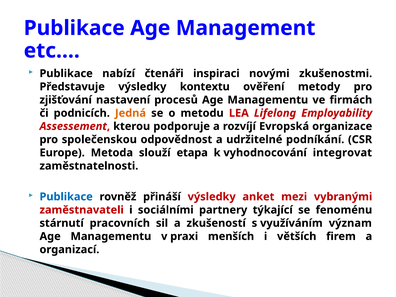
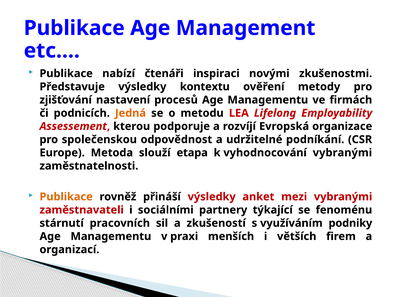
vyhodnocování integrovat: integrovat -> vybranými (342, 153)
Publikace colour: blue -> orange (66, 197)
význam: význam -> podniky (350, 223)
